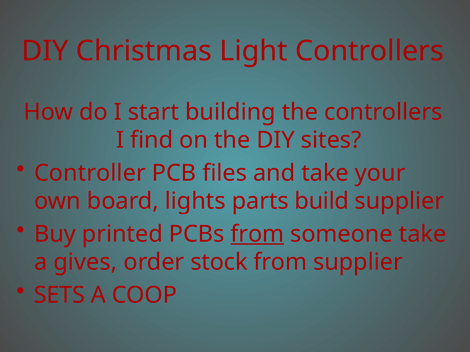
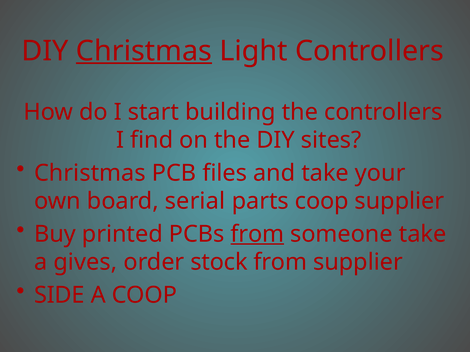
Christmas underline: none -> present (144, 51)
Controller: Controller -> Christmas (90, 173)
lights: lights -> serial (195, 201)
parts build: build -> coop (322, 201)
SETS: SETS -> SIDE (59, 295)
